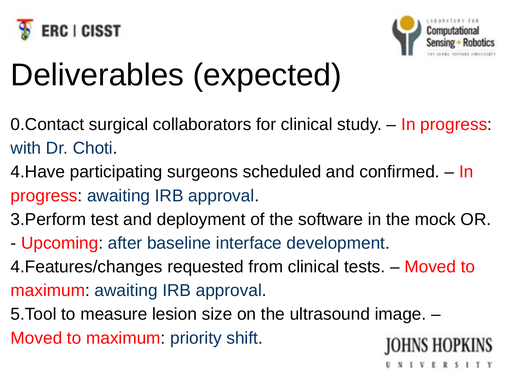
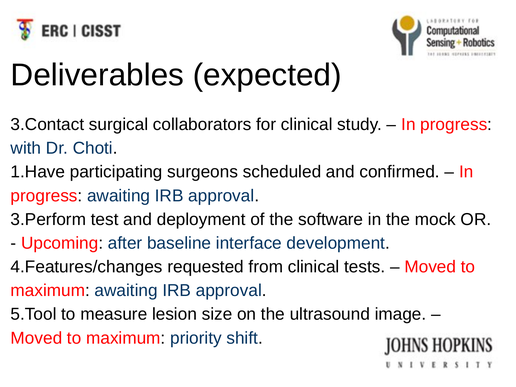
0.Contact: 0.Contact -> 3.Contact (47, 124)
4.Have: 4.Have -> 1.Have (38, 172)
